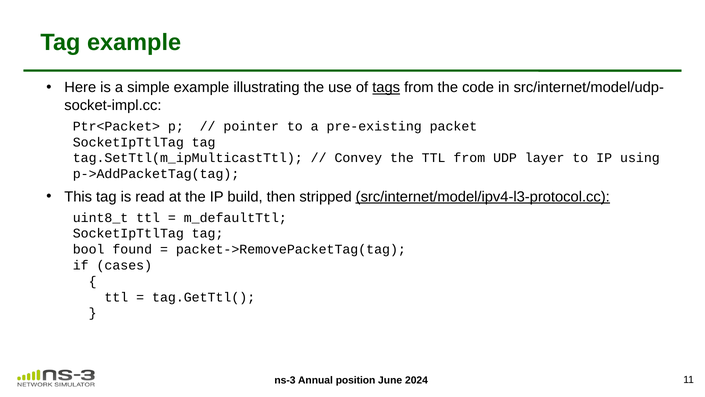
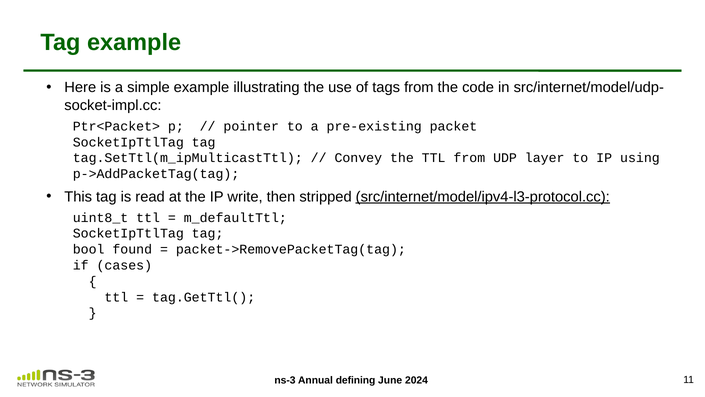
tags underline: present -> none (386, 87)
build: build -> write (245, 196)
position: position -> defining (356, 380)
